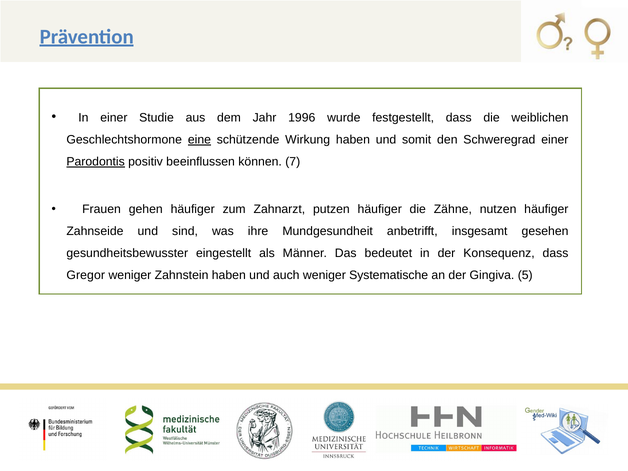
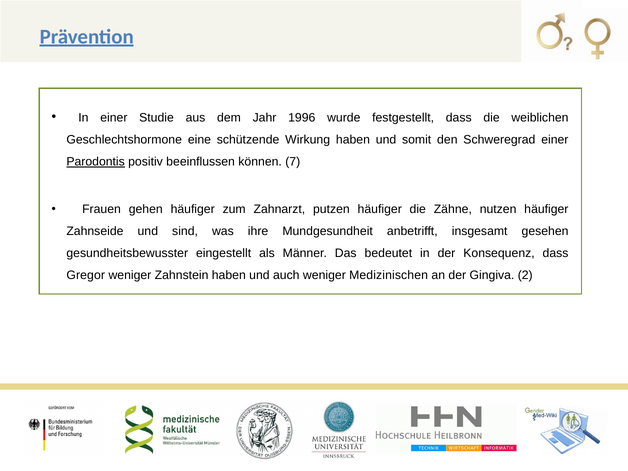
eine underline: present -> none (199, 140)
Systematische: Systematische -> Medizinischen (389, 275)
5: 5 -> 2 (525, 275)
